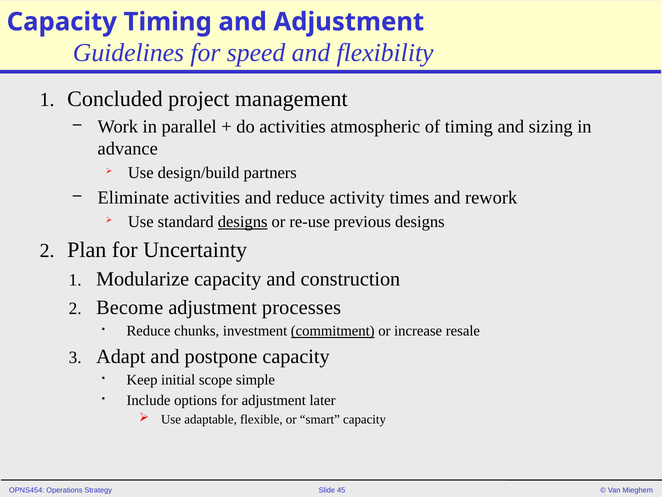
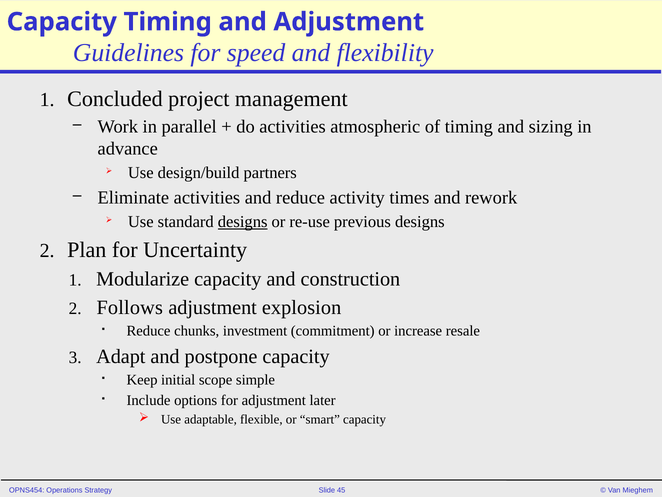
Become: Become -> Follows (130, 307)
processes: processes -> explosion (302, 307)
commitment underline: present -> none (333, 331)
